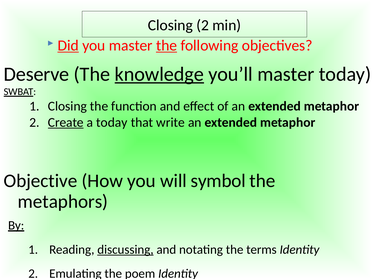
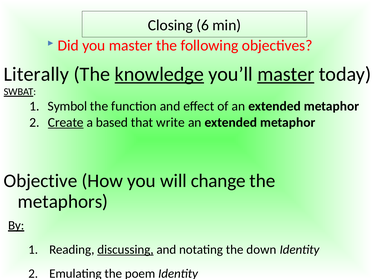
Closing 2: 2 -> 6 (203, 25)
Did underline: present -> none (68, 45)
the underline: present -> none (167, 45)
Deserve: Deserve -> Literally (36, 74)
master underline: none -> present (286, 74)
1 Closing: Closing -> Symbol (67, 106)
a today: today -> based (112, 122)
symbol: symbol -> change (218, 181)
terms: terms -> down (261, 250)
